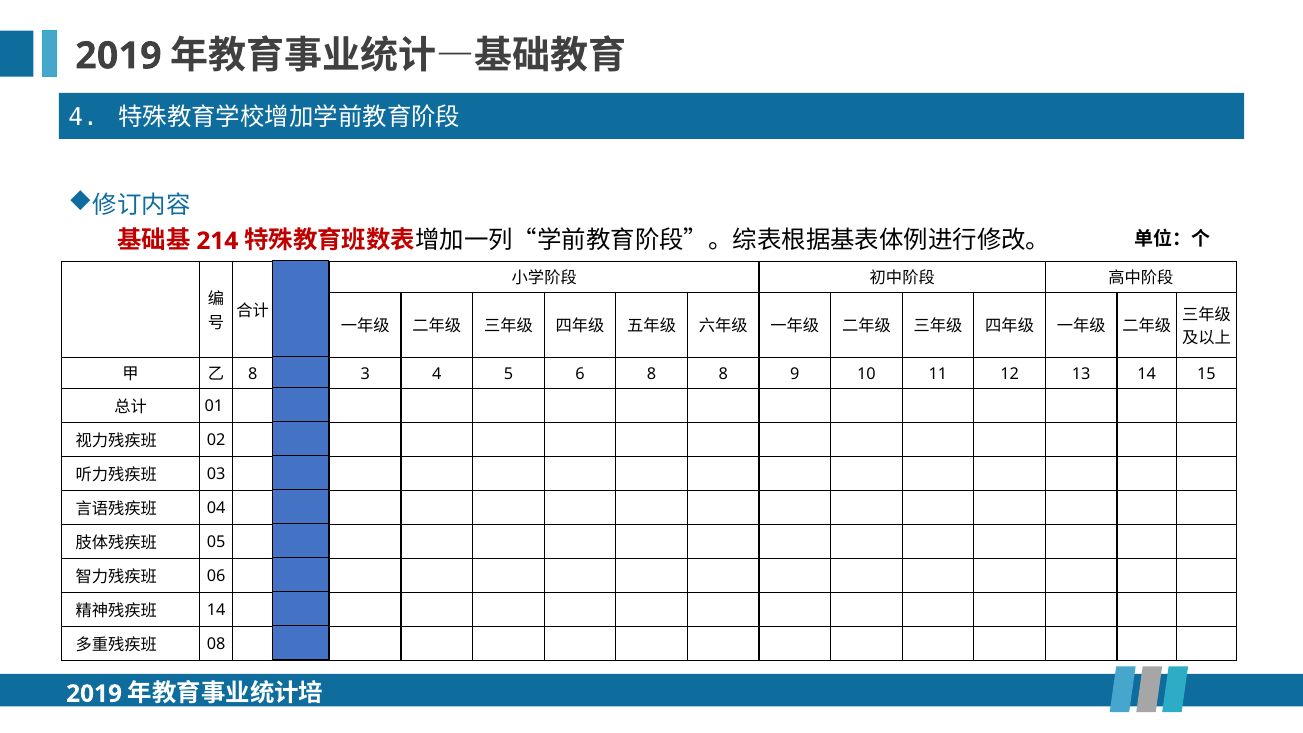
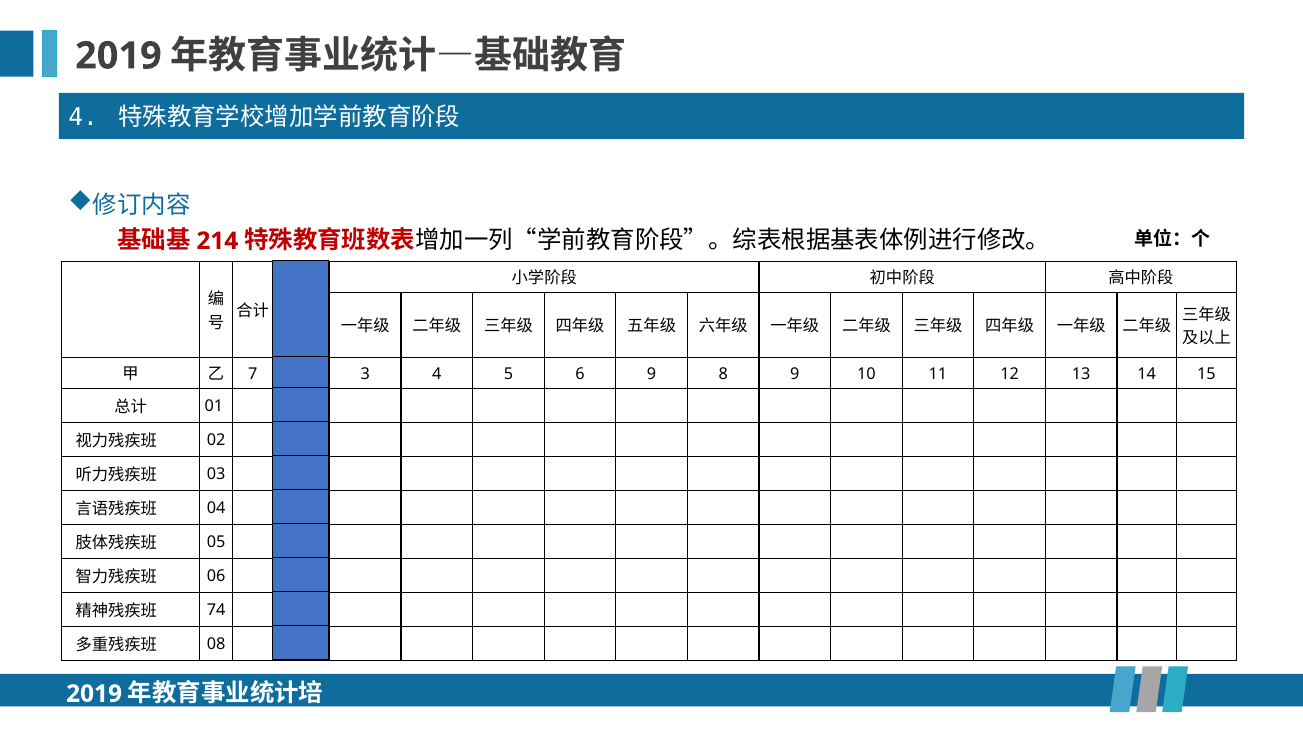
8: 8 -> 7 (253, 374)
6 8: 8 -> 9 (652, 374)
14: 14 -> 74 (216, 610)
